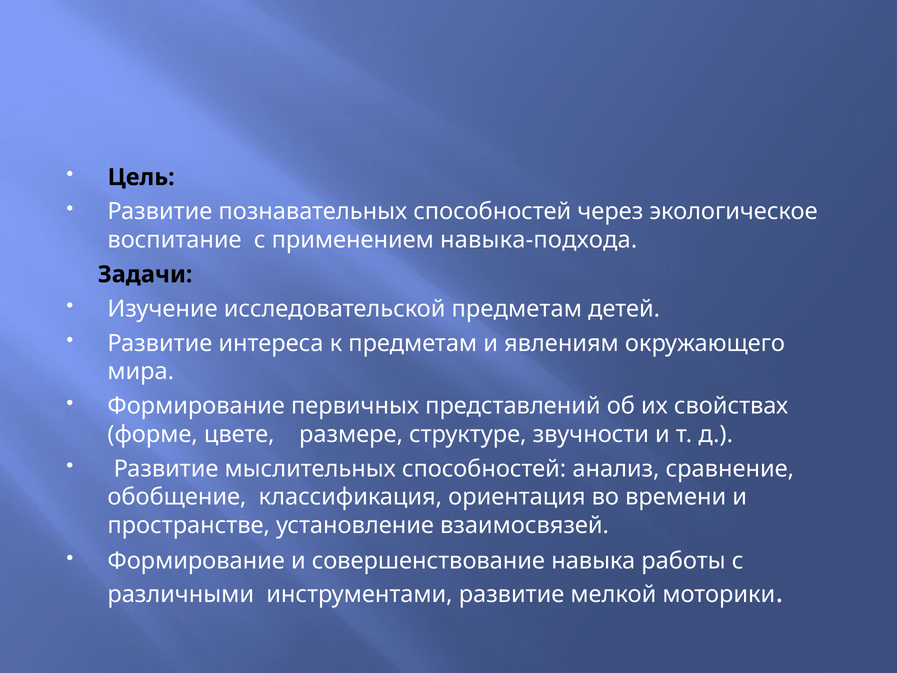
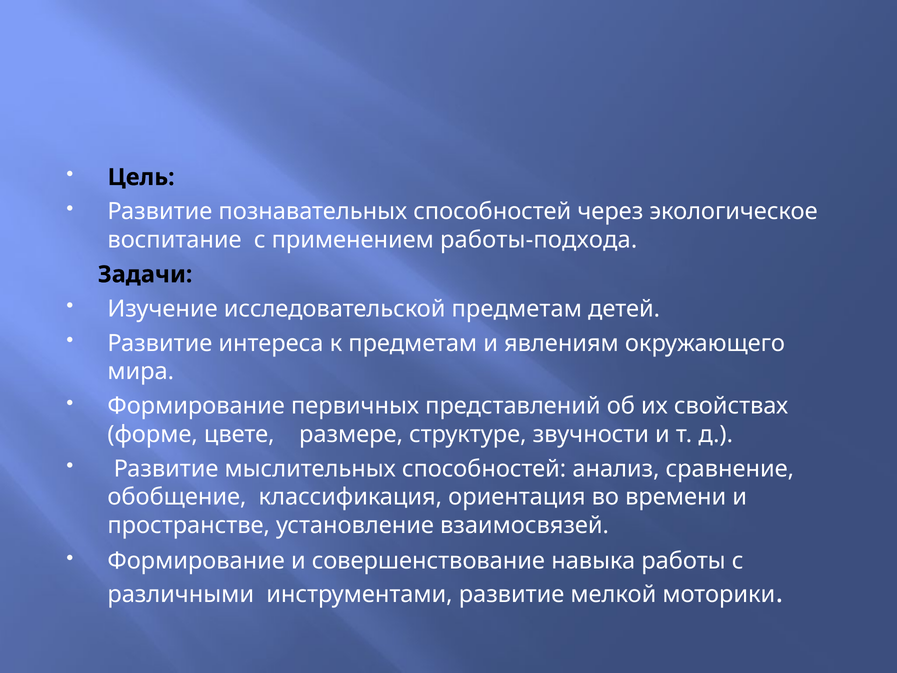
навыка-подхода: навыка-подхода -> работы-подхода (539, 240)
